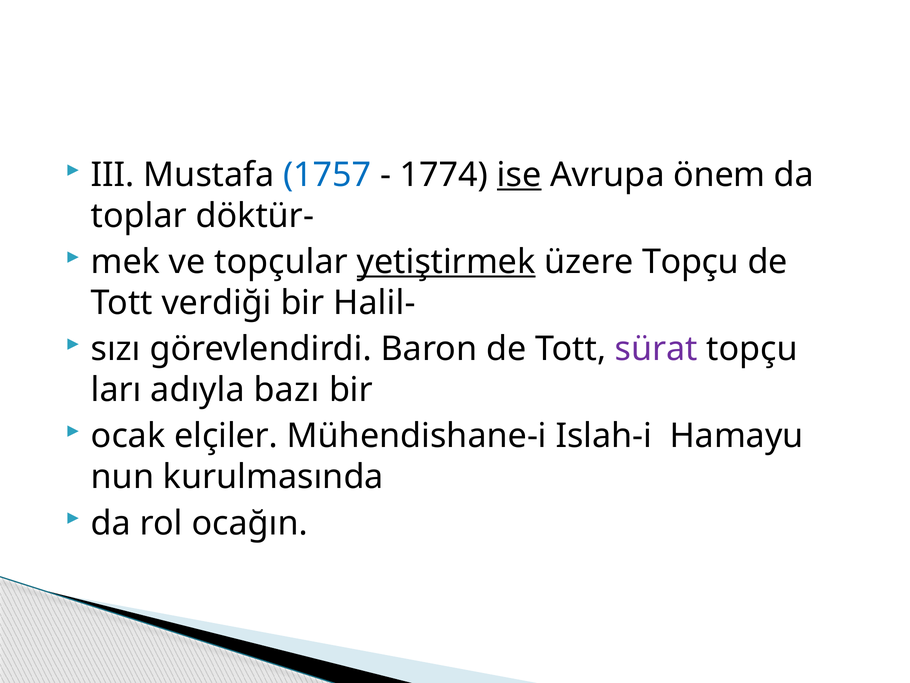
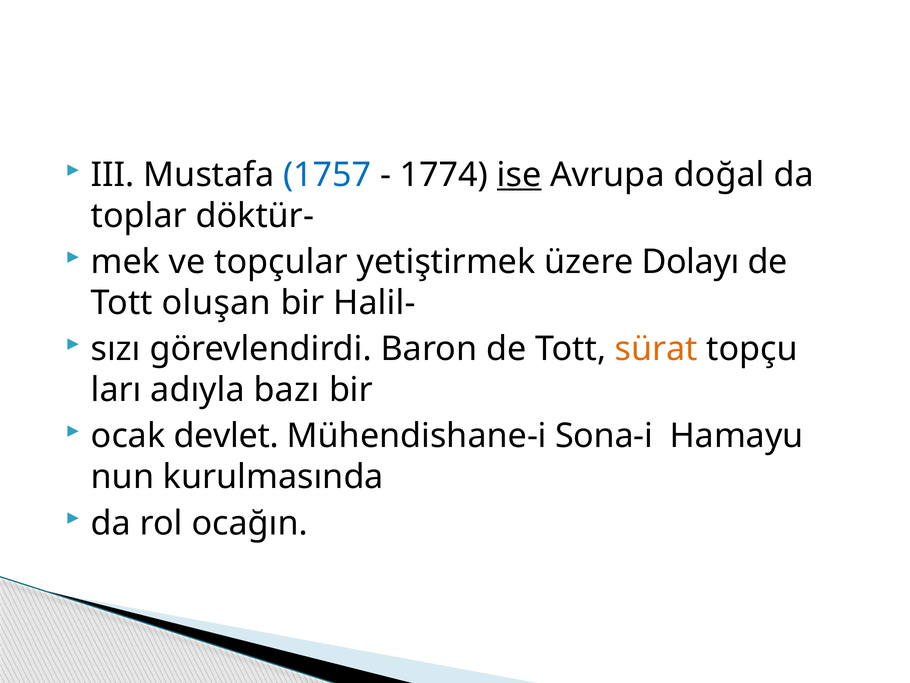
önem: önem -> doğal (719, 175)
yetiştirmek underline: present -> none (446, 262)
üzere Topçu: Topçu -> Dolayı (691, 262)
verdiği: verdiği -> oluşan (216, 303)
sürat colour: purple -> orange (656, 349)
elçiler: elçiler -> devlet (226, 436)
Islah-i: Islah-i -> Sona-i (604, 436)
